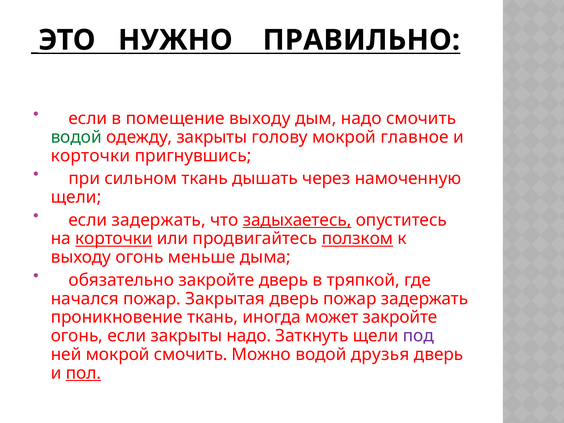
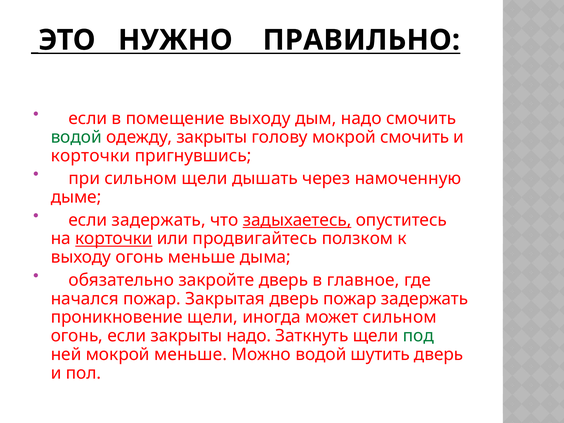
мокрой главное: главное -> смочить (415, 137)
сильном ткань: ткань -> щели (205, 179)
щели: щели -> дыме (76, 197)
ползком underline: present -> none (357, 239)
тряпкой: тряпкой -> главное (363, 280)
проникновение ткань: ткань -> щели (213, 317)
может закройте: закройте -> сильном (400, 317)
под colour: purple -> green (418, 336)
мокрой смочить: смочить -> меньше (191, 354)
друзья: друзья -> шутить (380, 354)
пол underline: present -> none (83, 373)
